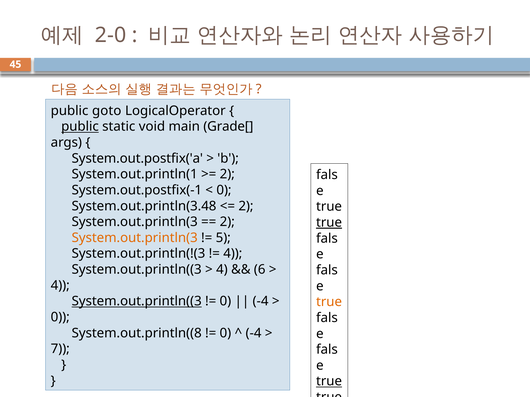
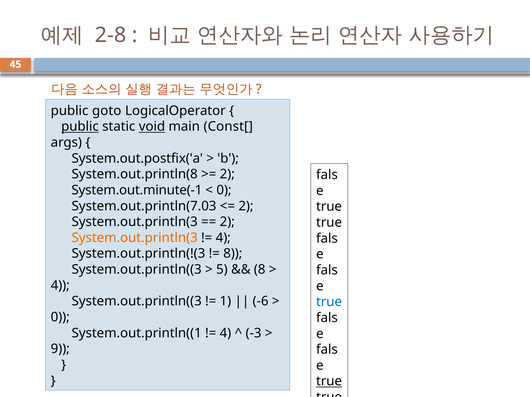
2-0: 2-0 -> 2-8 (111, 35)
void underline: none -> present (152, 127)
Grade[: Grade[ -> Const[ (228, 127)
System.out.println(1: System.out.println(1 -> System.out.println(8 (135, 174)
System.out.postfix(-1: System.out.postfix(-1 -> System.out.minute(-1 (137, 190)
System.out.println(3.48: System.out.println(3.48 -> System.out.println(7.03 (144, 206)
true underline: present -> none (329, 223)
5: 5 -> 4 (223, 238)
4: 4 -> 8 (233, 254)
4: 4 -> 5 (222, 270)
6: 6 -> 8 (260, 270)
System.out.println((3 underline: present -> none (137, 302)
0: 0 -> 1 (225, 302)
-4: -4 -> -6 (261, 302)
true colour: orange -> blue (329, 302)
System.out.println((8: System.out.println((8 -> System.out.println((1 (137, 333)
0: 0 -> 4 (225, 333)
-4: -4 -> -3 (254, 333)
7: 7 -> 9 (60, 349)
